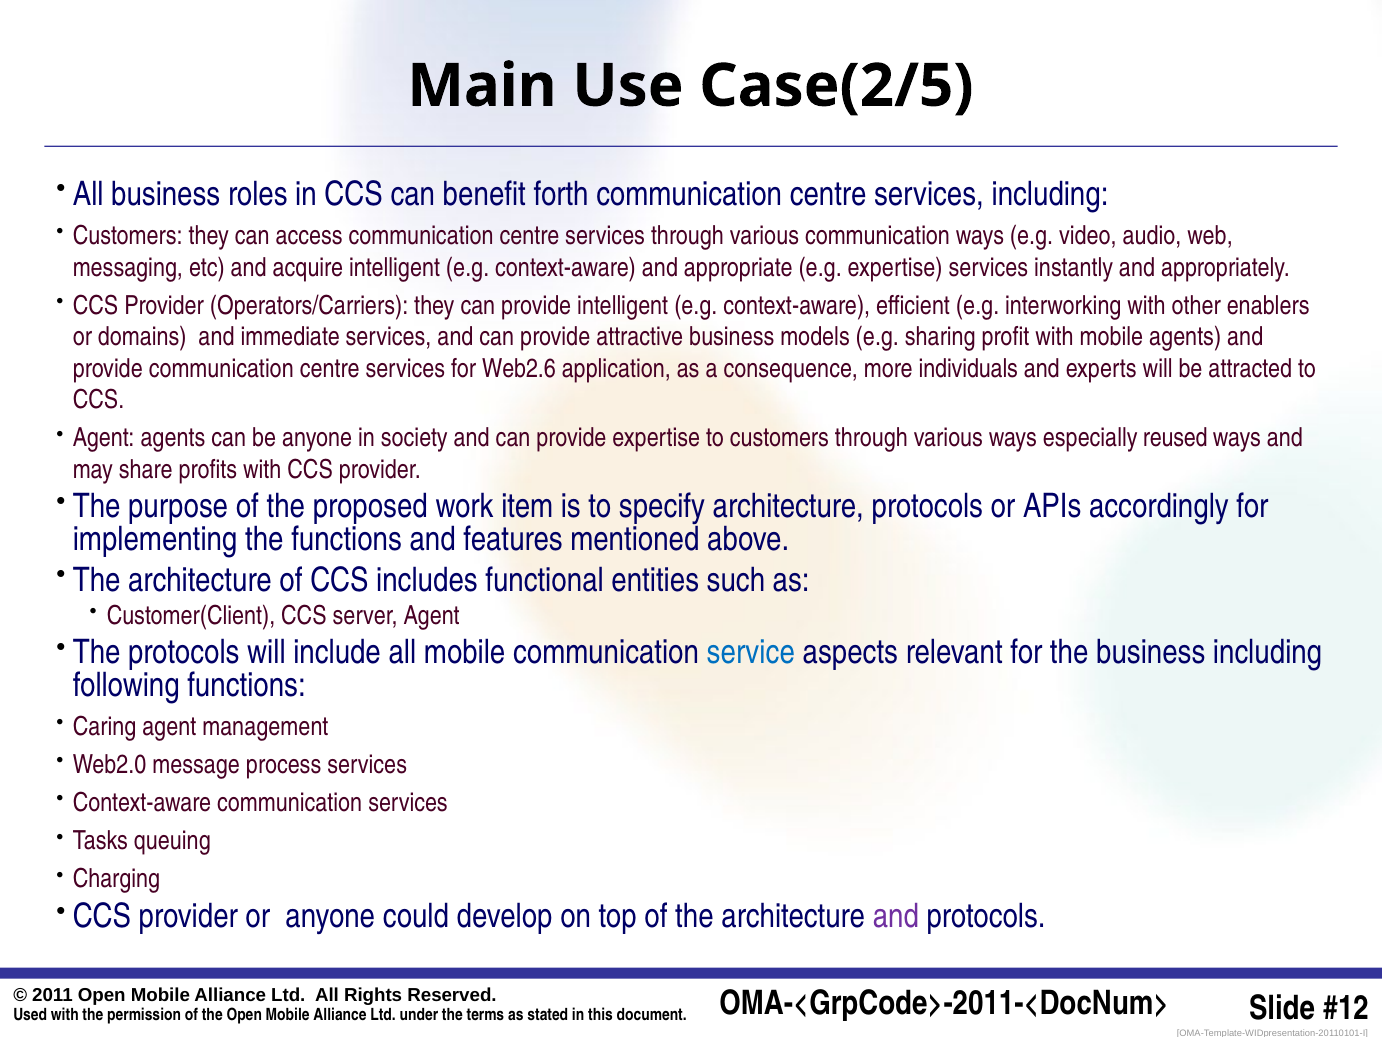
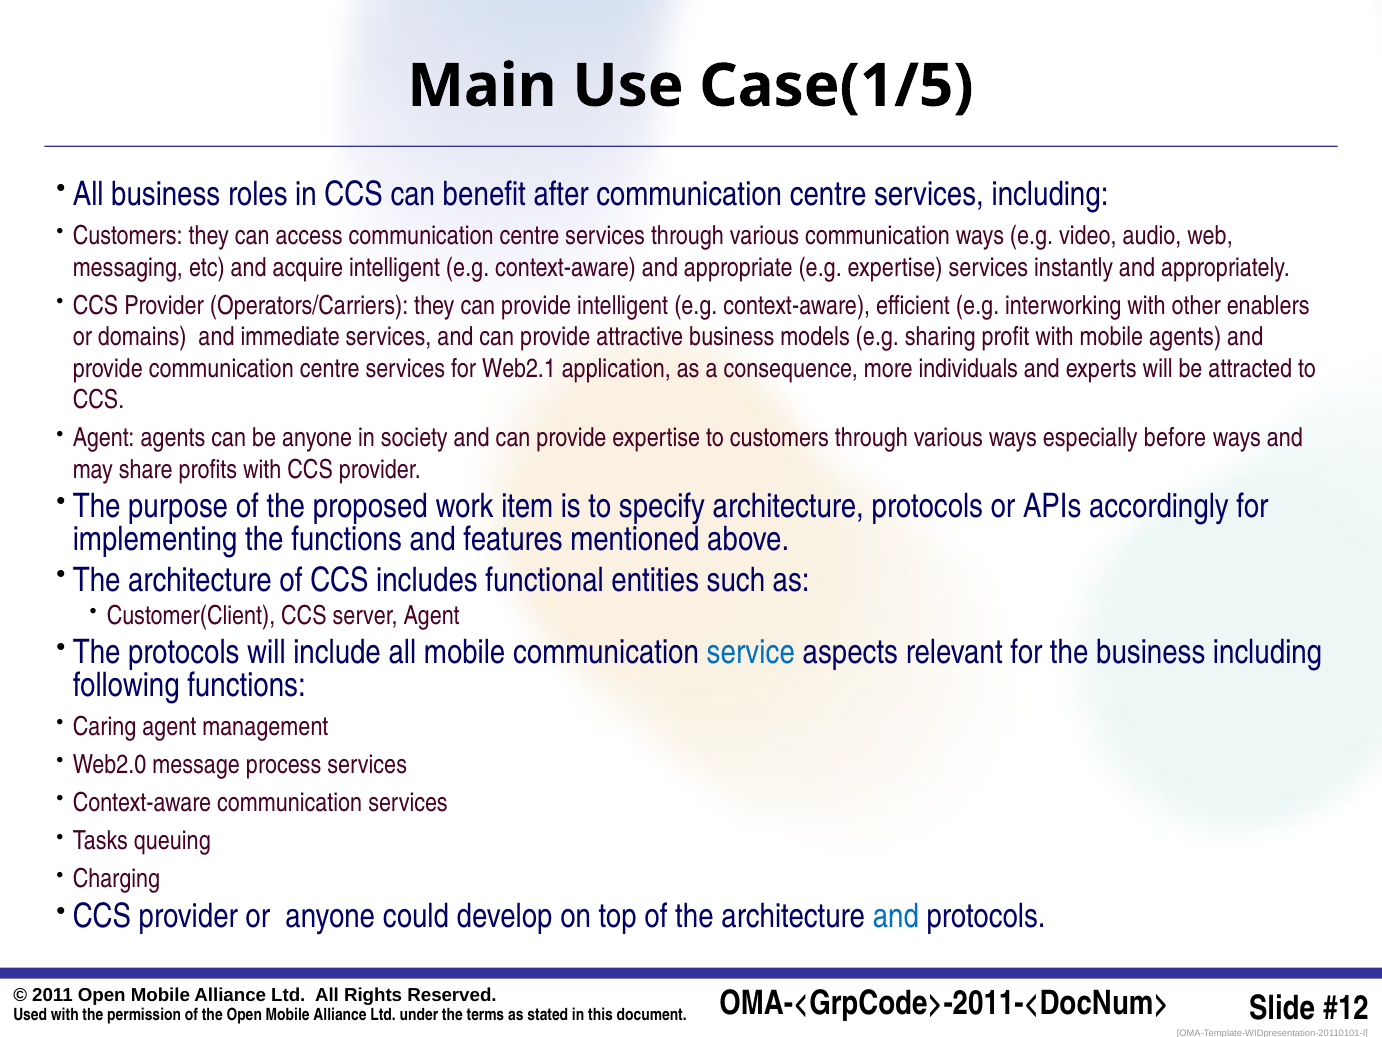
Case(2/5: Case(2/5 -> Case(1/5 (836, 86)
forth: forth -> after (561, 194)
Web2.6: Web2.6 -> Web2.1 (519, 368)
reused: reused -> before (1175, 438)
and colour: purple -> blue (896, 916)
